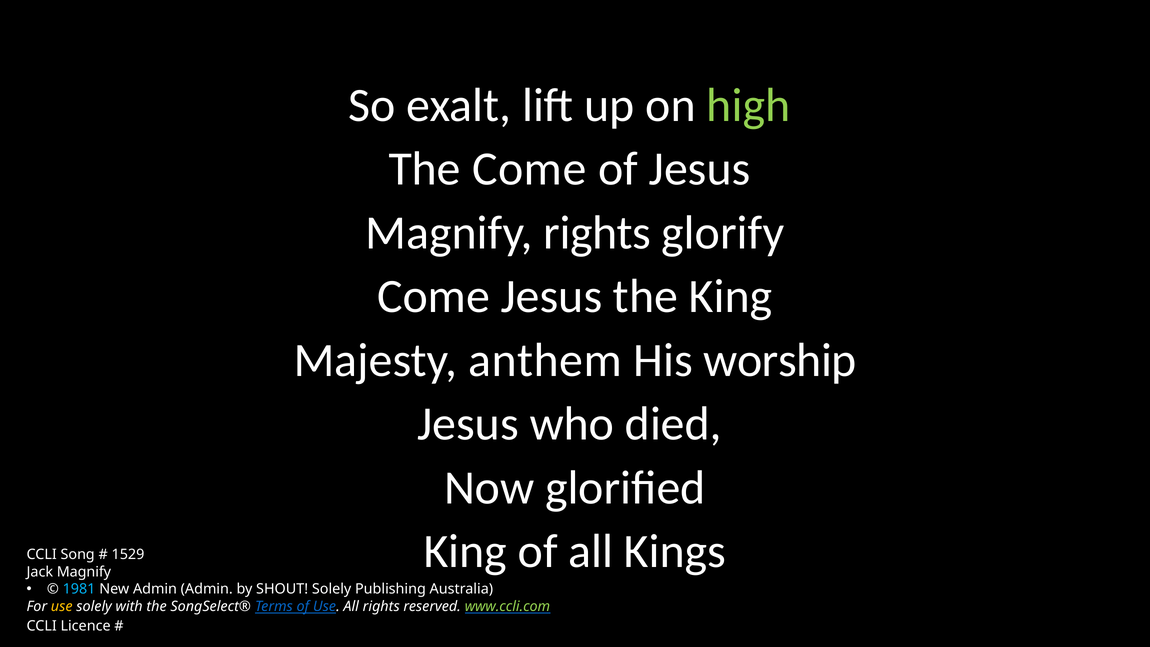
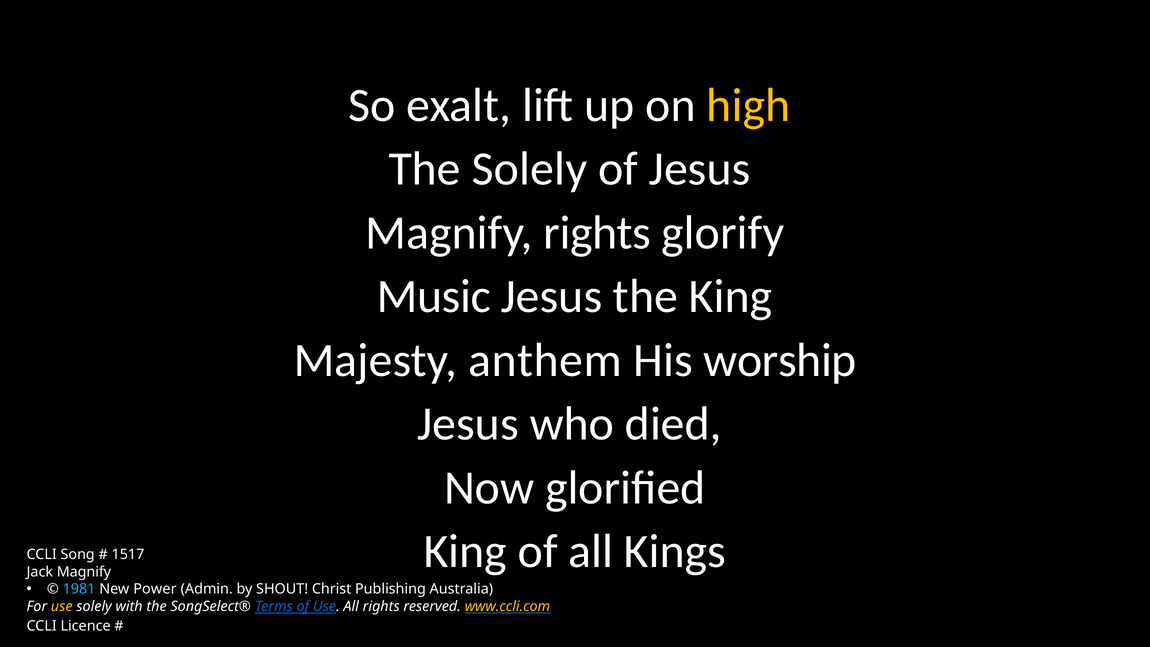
high colour: light green -> yellow (748, 105)
The Come: Come -> Solely (529, 169)
Come: Come -> Music (434, 297)
1529: 1529 -> 1517 (128, 555)
New Admin: Admin -> Power (155, 589)
SHOUT Solely: Solely -> Christ (332, 589)
www.ccli.com colour: light green -> yellow (507, 606)
